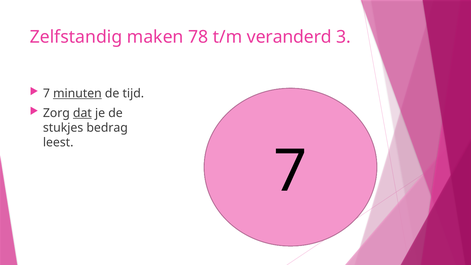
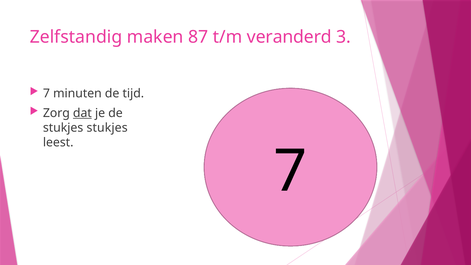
78: 78 -> 87 (198, 37)
minuten underline: present -> none (77, 93)
stukjes bedrag: bedrag -> stukjes (107, 128)
